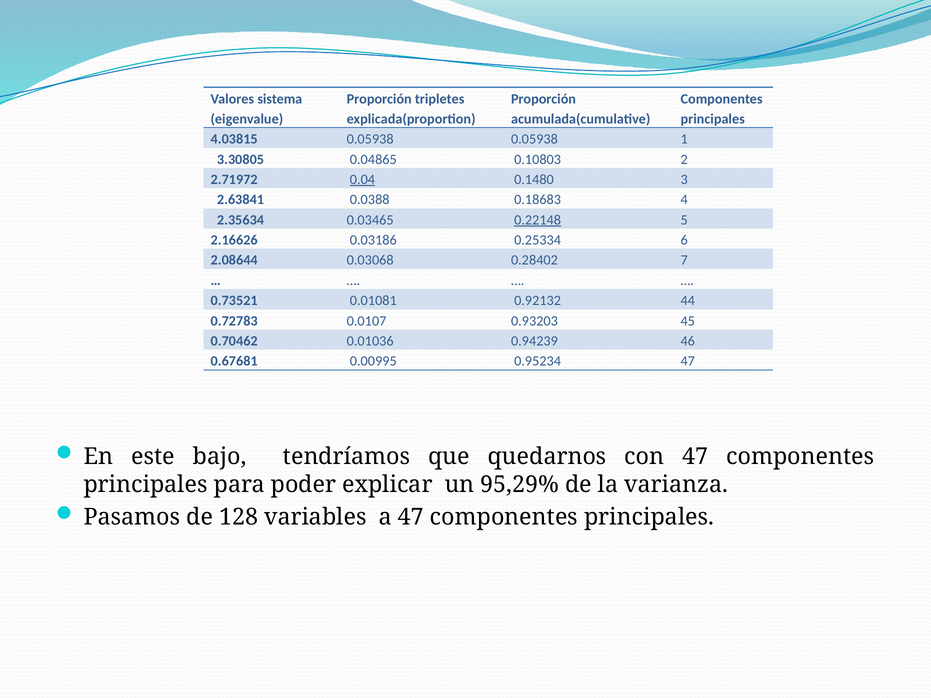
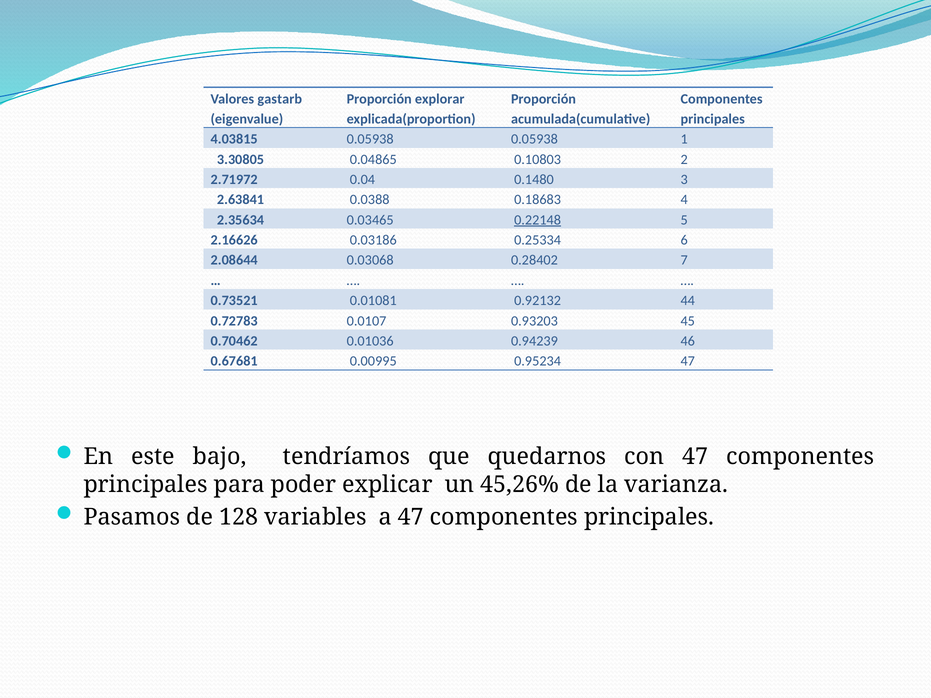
sistema: sistema -> gastarb (280, 99)
tripletes: tripletes -> explorar (440, 99)
0.04 underline: present -> none (362, 180)
95,29%: 95,29% -> 45,26% (520, 485)
